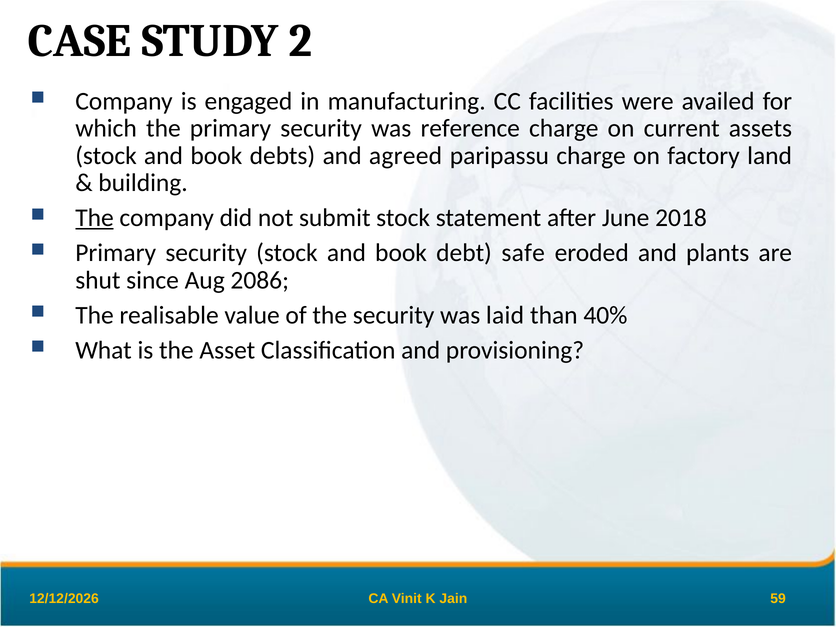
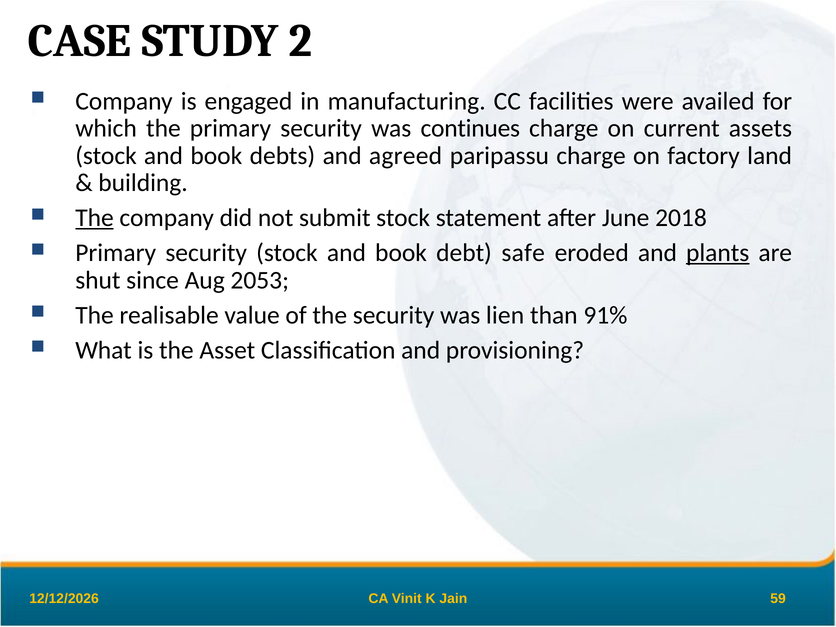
reference: reference -> continues (470, 128)
plants underline: none -> present (718, 253)
2086: 2086 -> 2053 (260, 280)
laid: laid -> lien (505, 315)
40%: 40% -> 91% (605, 315)
